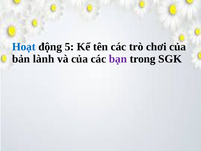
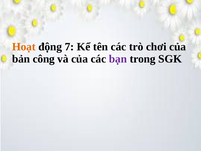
Hoạt colour: blue -> orange (24, 47)
5: 5 -> 7 (69, 47)
lành: lành -> công (44, 59)
